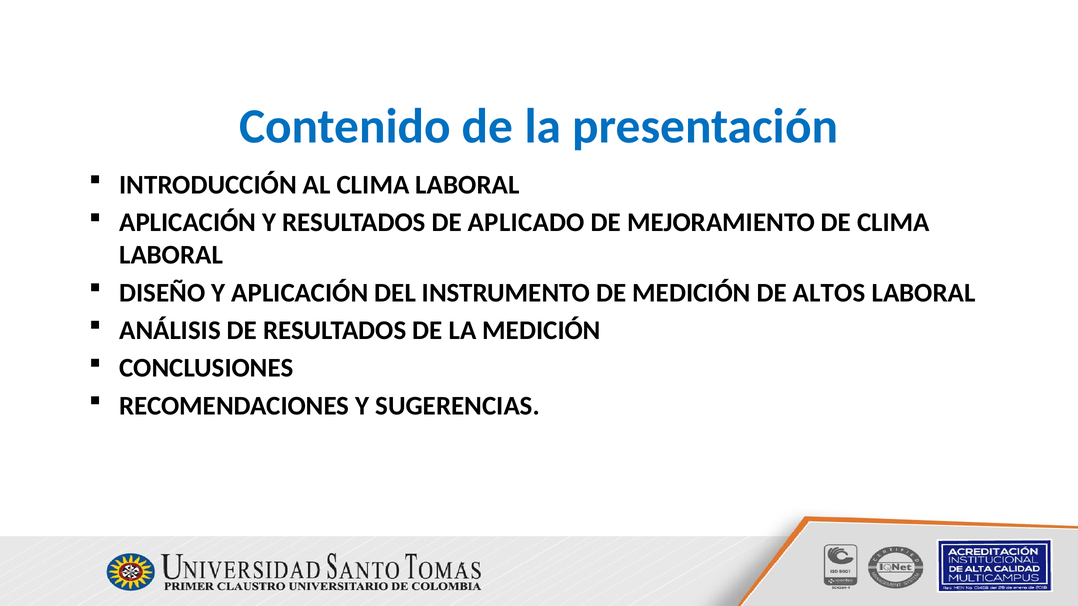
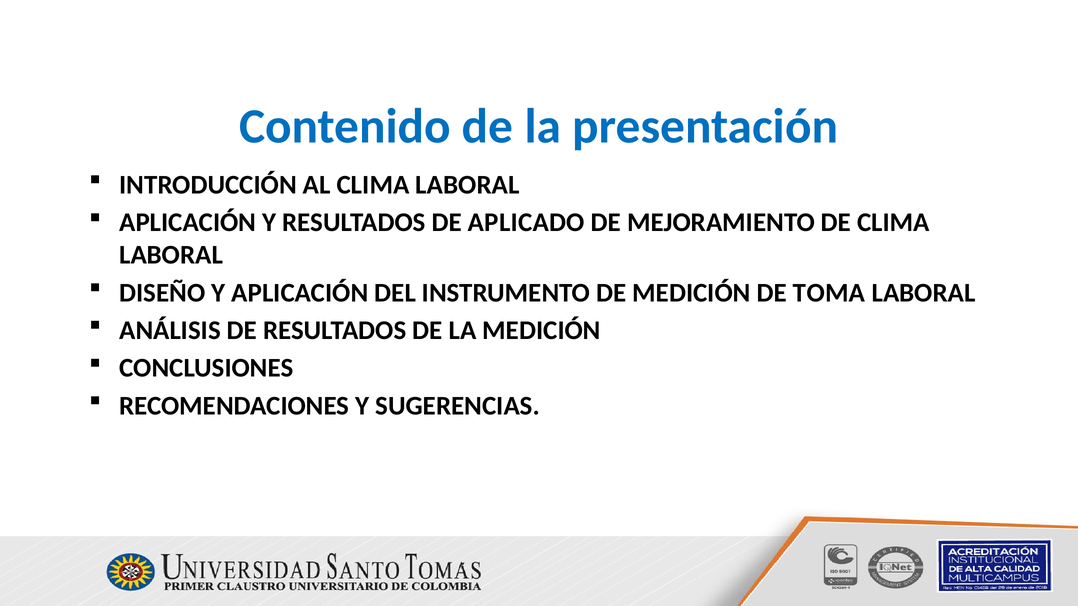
ALTOS: ALTOS -> TOMA (829, 293)
